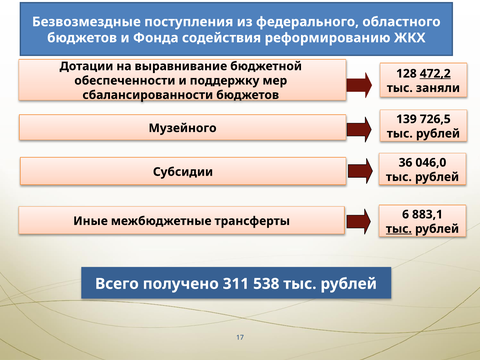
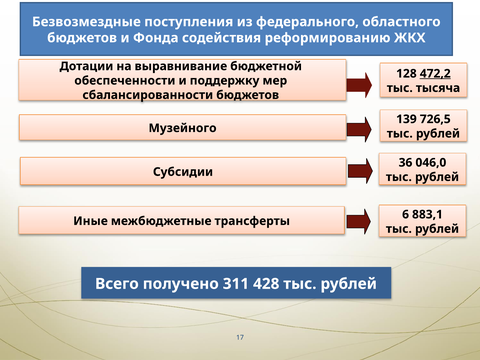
заняли: заняли -> тысяча (438, 88)
тыс underline: present -> none (399, 229)
538: 538 -> 428 (266, 284)
